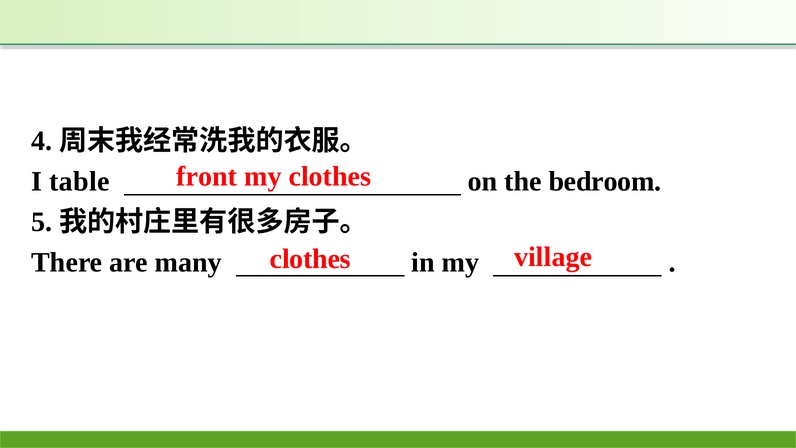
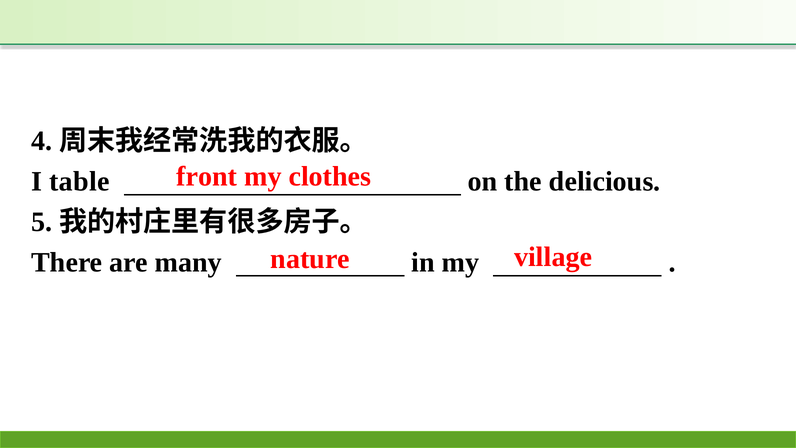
bedroom: bedroom -> delicious (605, 181)
clothes: clothes -> nature (310, 259)
